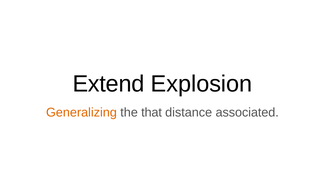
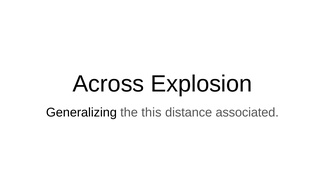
Extend: Extend -> Across (108, 84)
Generalizing colour: orange -> black (81, 112)
that: that -> this (151, 112)
